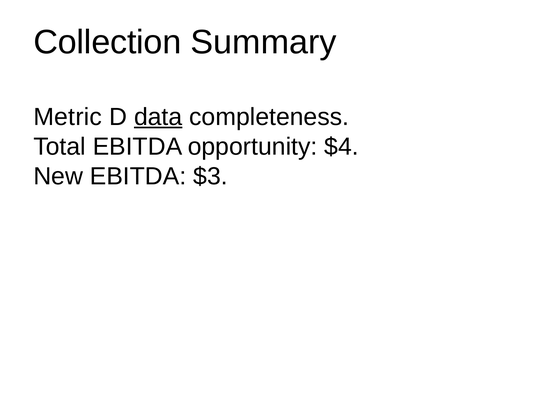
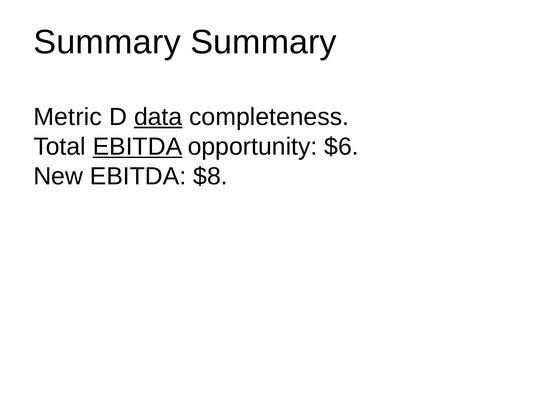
Collection: Collection -> Summary (107, 42)
EBITDA underline: none -> present (137, 147)
$4: $4 -> $6 (341, 147)
$3: $3 -> $8 (211, 177)
